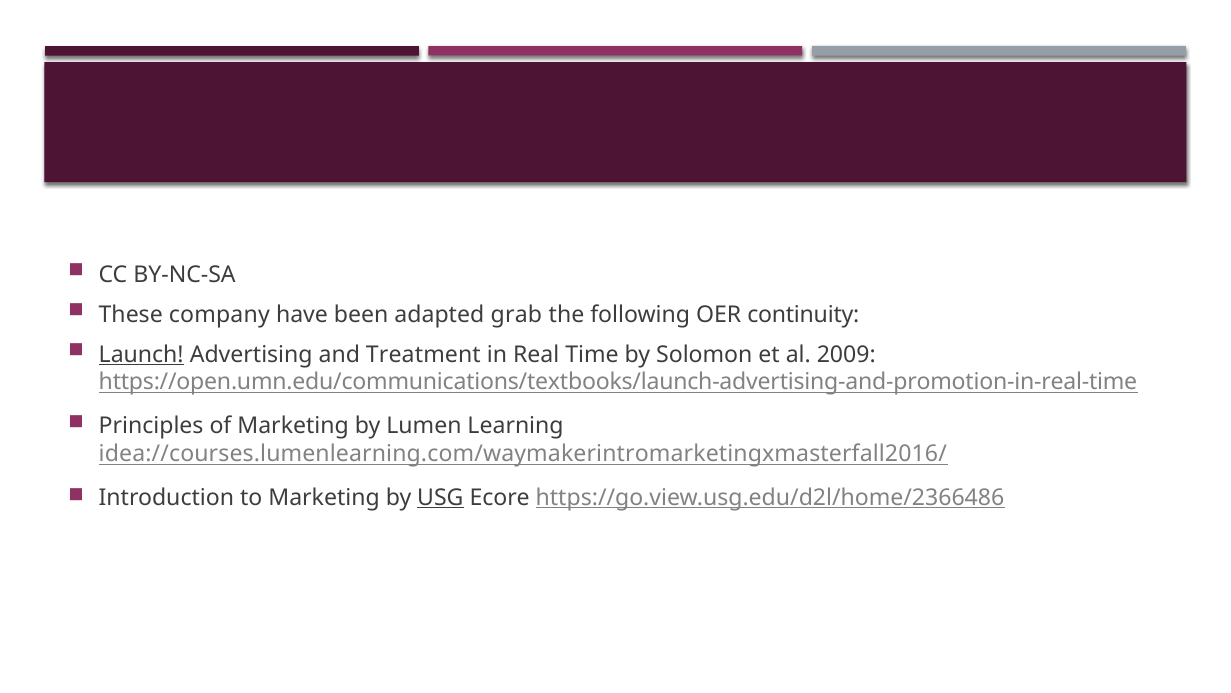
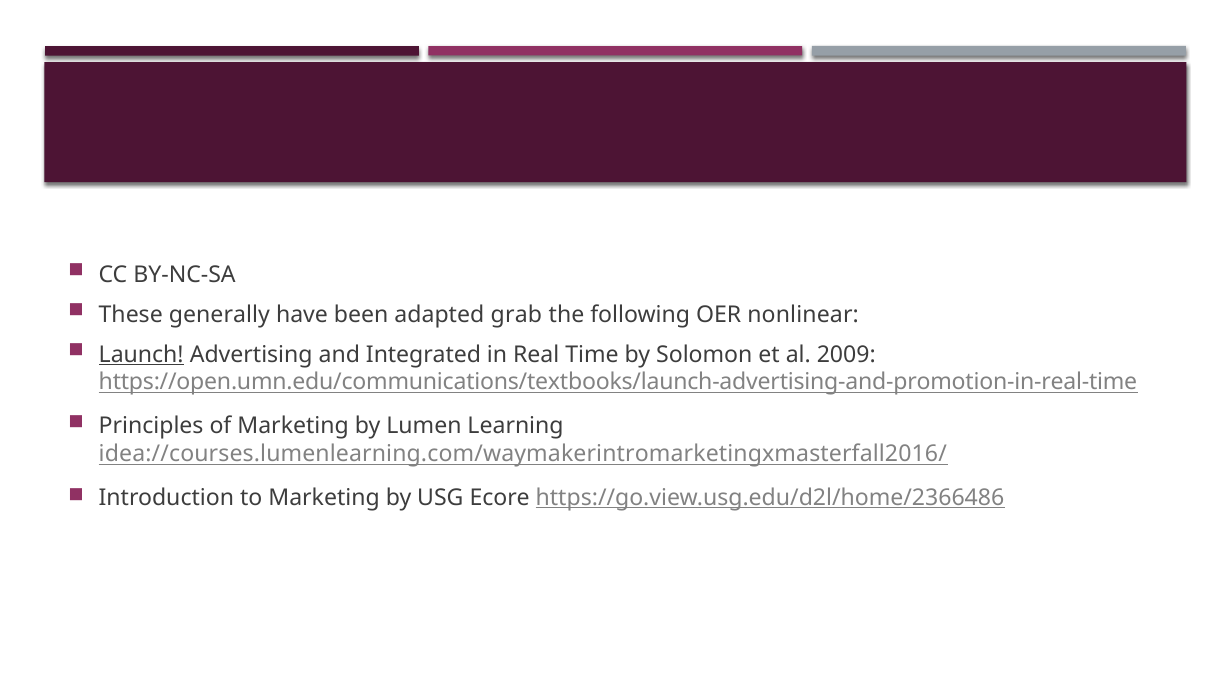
company: company -> generally (219, 314)
continuity: continuity -> nonlinear (803, 314)
Treatment: Treatment -> Integrated (424, 354)
USG underline: present -> none (440, 497)
